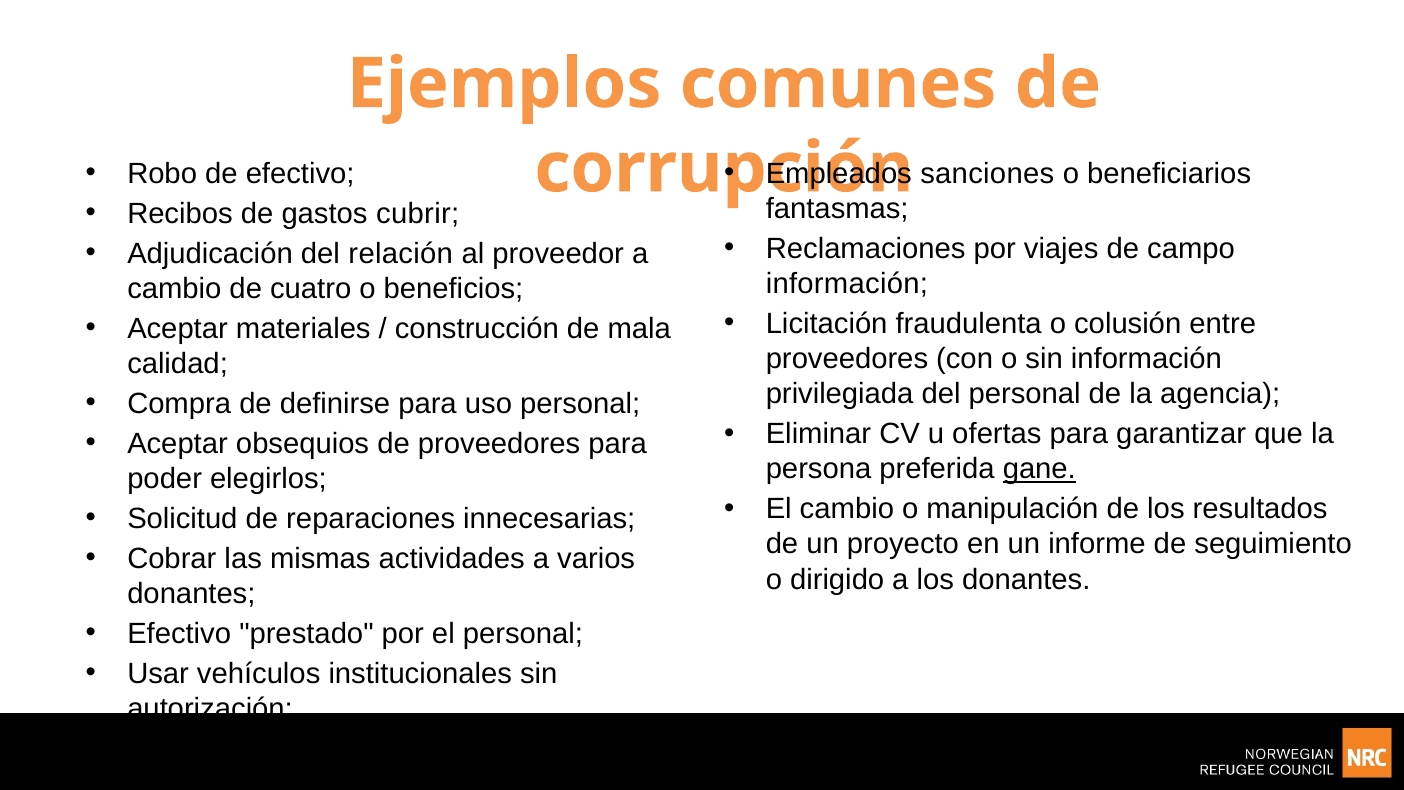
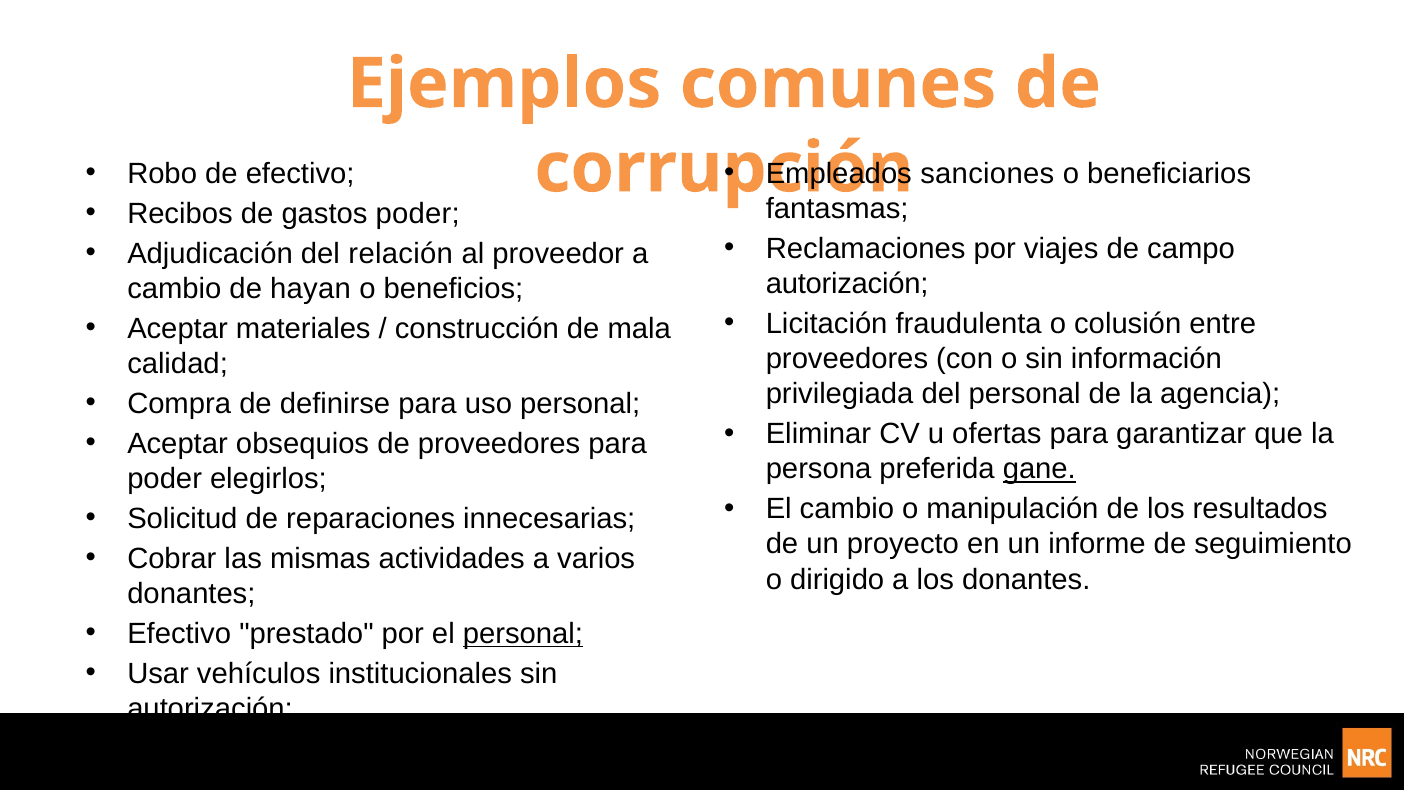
gastos cubrir: cubrir -> poder (418, 214)
información: información -> autorización (847, 284)
cuatro: cuatro -> hayan (311, 289)
personal underline: none -> present (523, 634)
